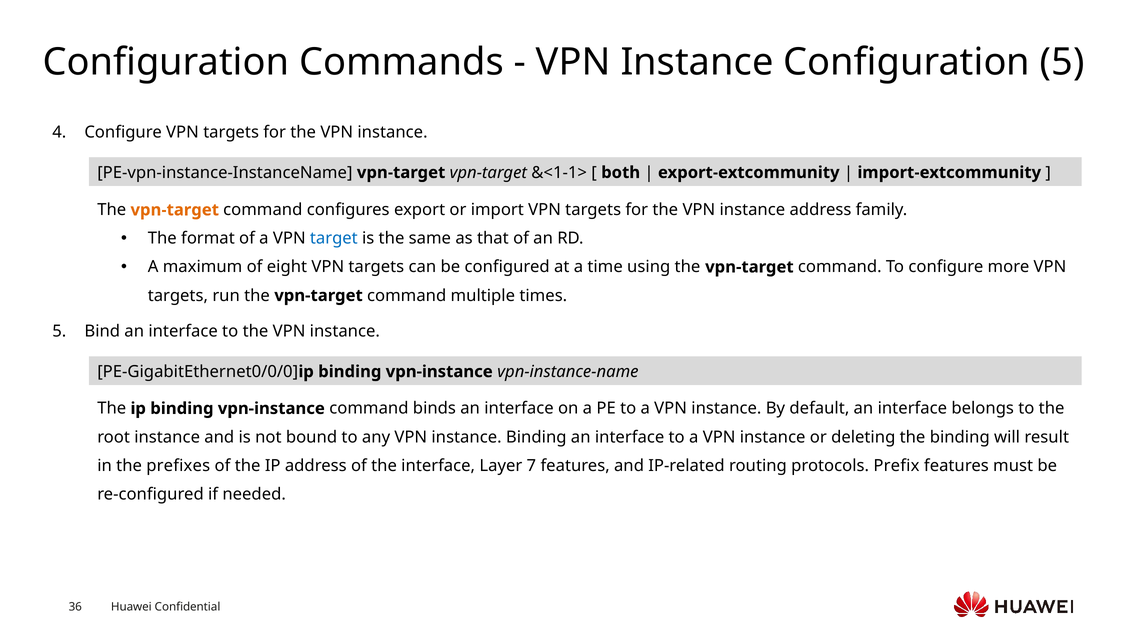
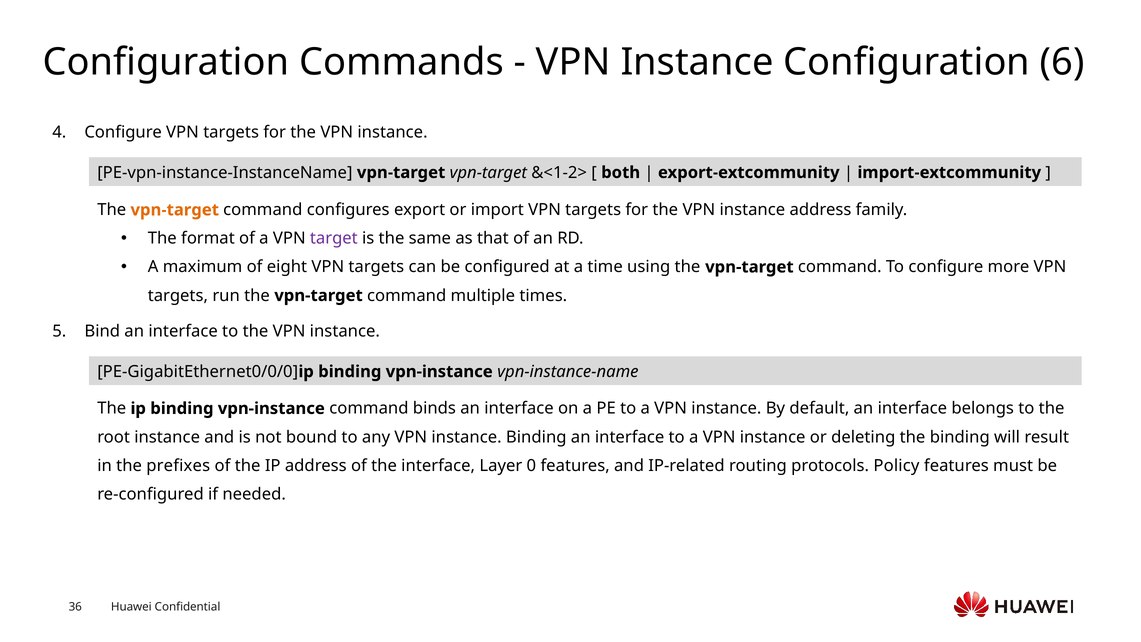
Configuration 5: 5 -> 6 (1062, 62)
&<1-1>: &<1-1> -> &<1-2> (559, 172)
target colour: blue -> purple (334, 238)
7: 7 -> 0 (531, 465)
Prefix: Prefix -> Policy (896, 465)
